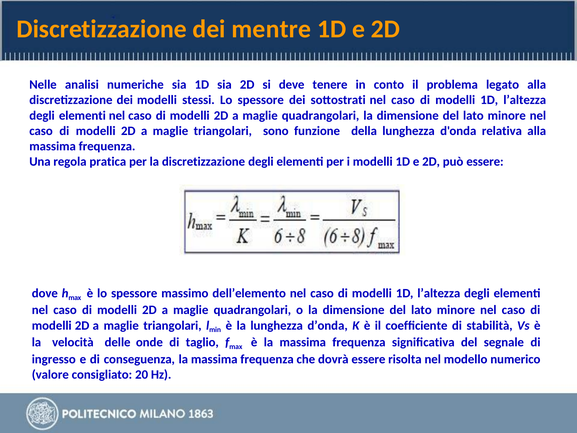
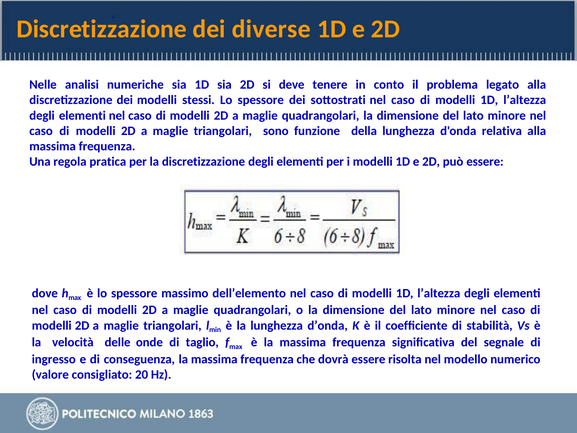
mentre: mentre -> diverse (271, 29)
